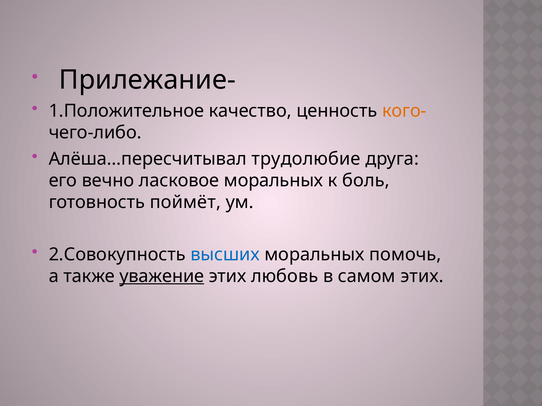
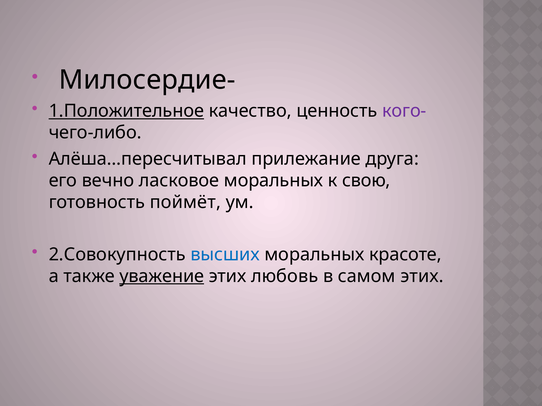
Прилежание-: Прилежание- -> Милосердие- (147, 80)
1.Положительное underline: none -> present (126, 111)
кого- colour: orange -> purple (404, 111)
трудолюбие: трудолюбие -> прилежание (306, 159)
боль: боль -> свою (366, 181)
помочь: помочь -> красоте (405, 255)
